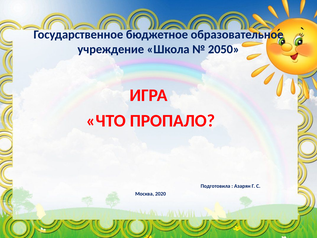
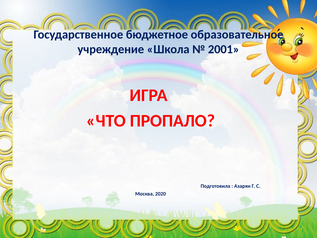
2050: 2050 -> 2001 (224, 49)
